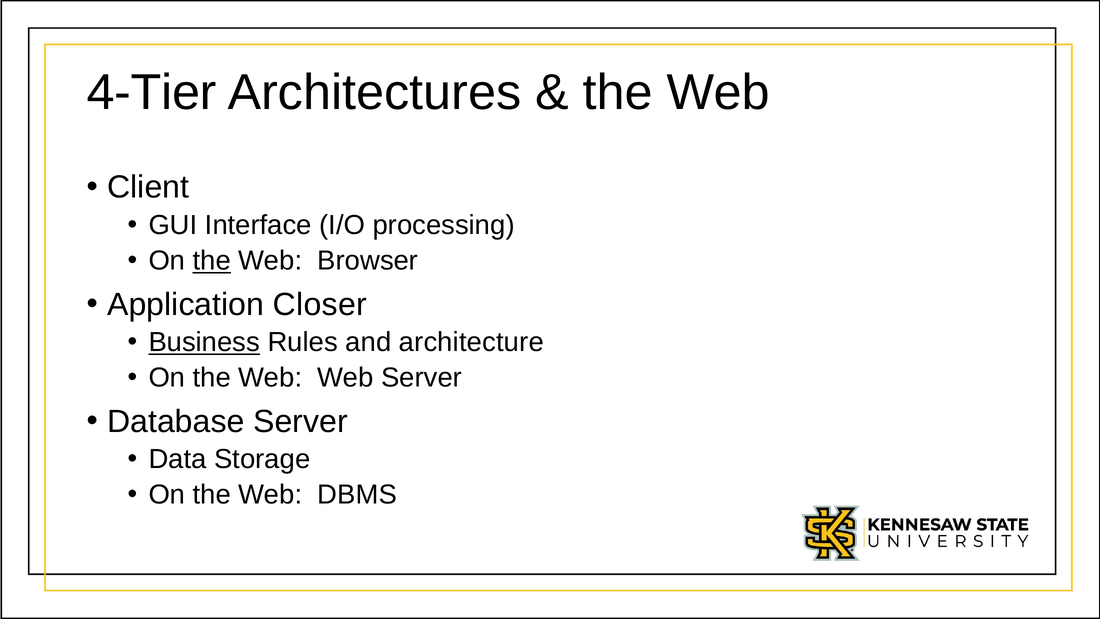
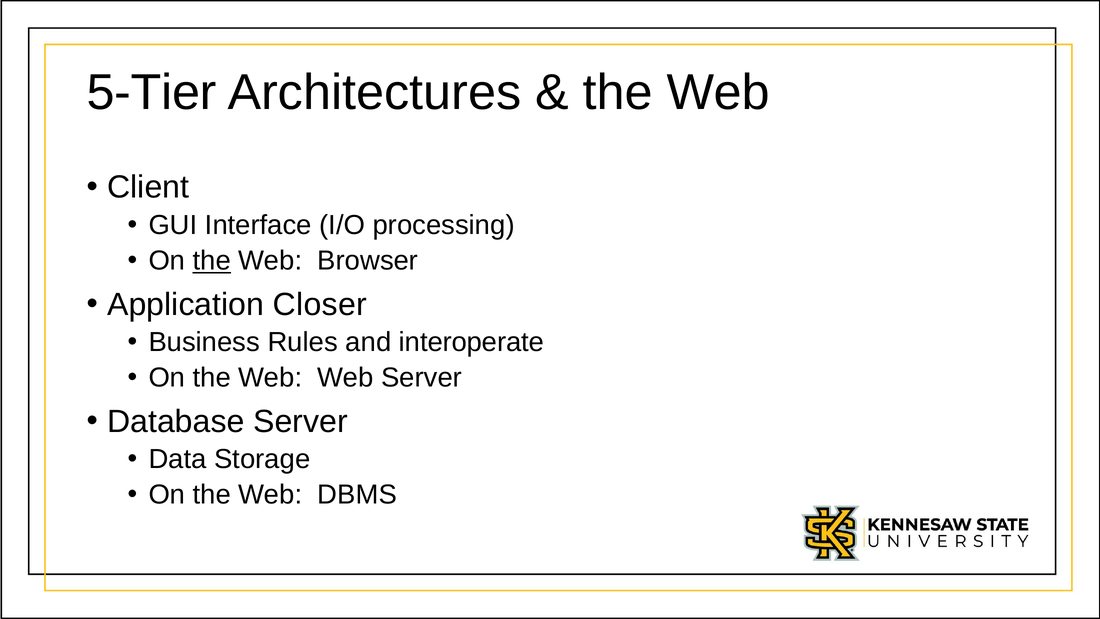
4-Tier: 4-Tier -> 5-Tier (152, 92)
Business underline: present -> none (204, 342)
architecture: architecture -> interoperate (471, 342)
